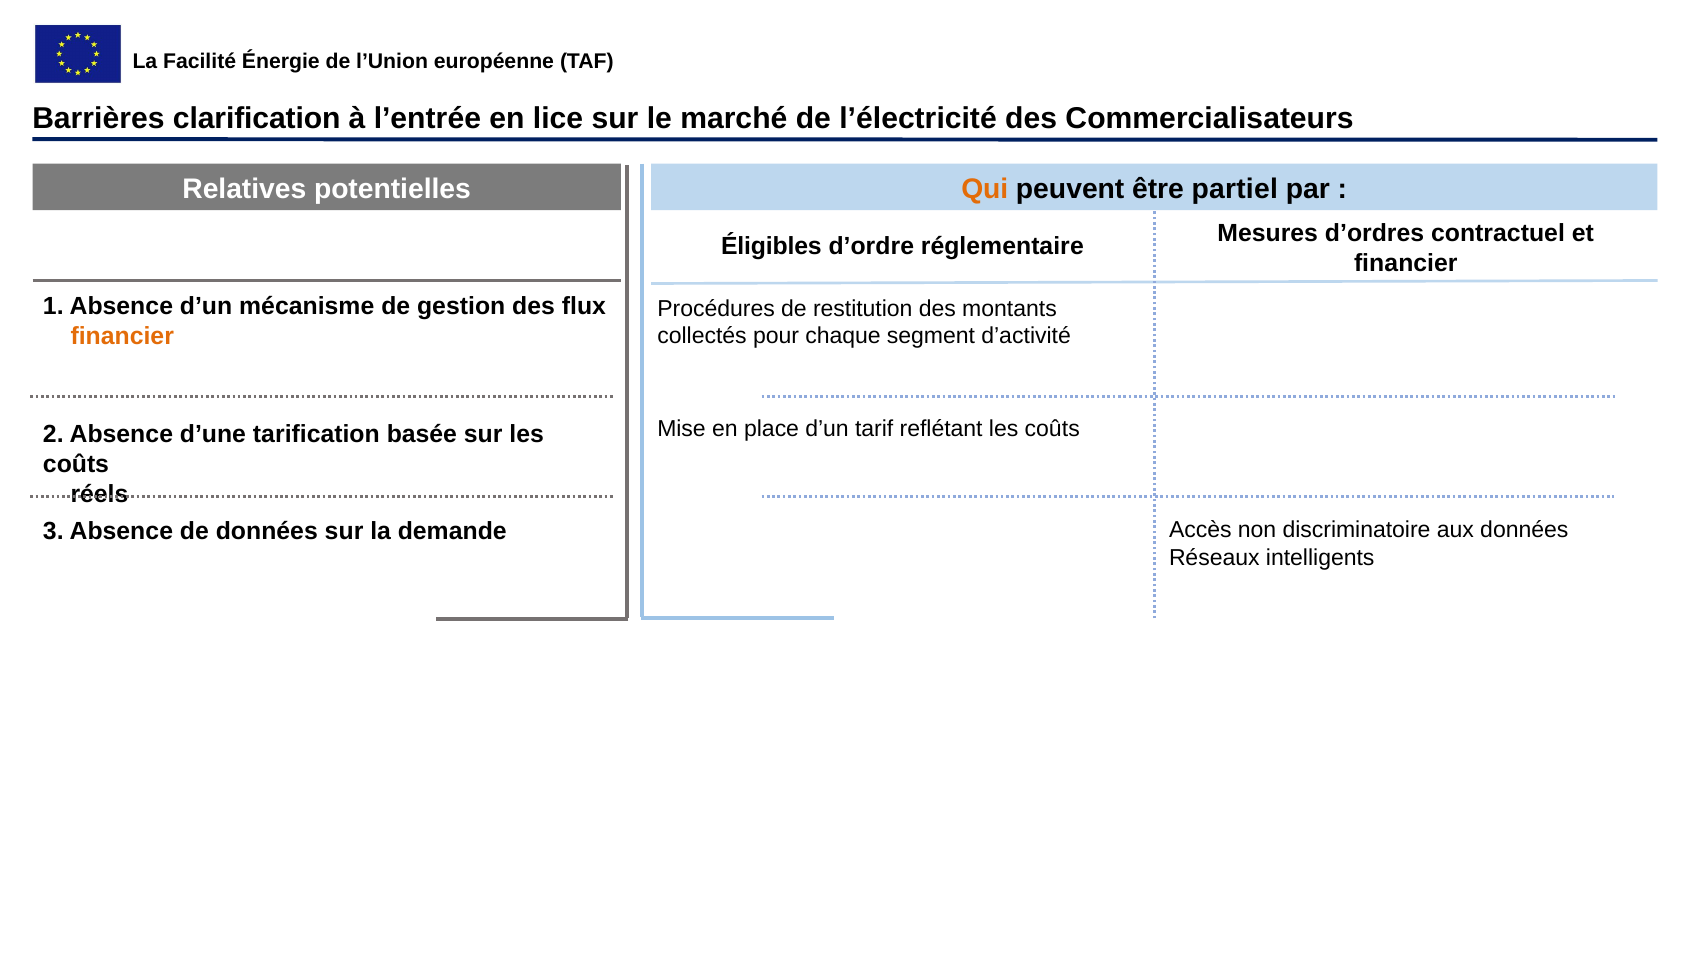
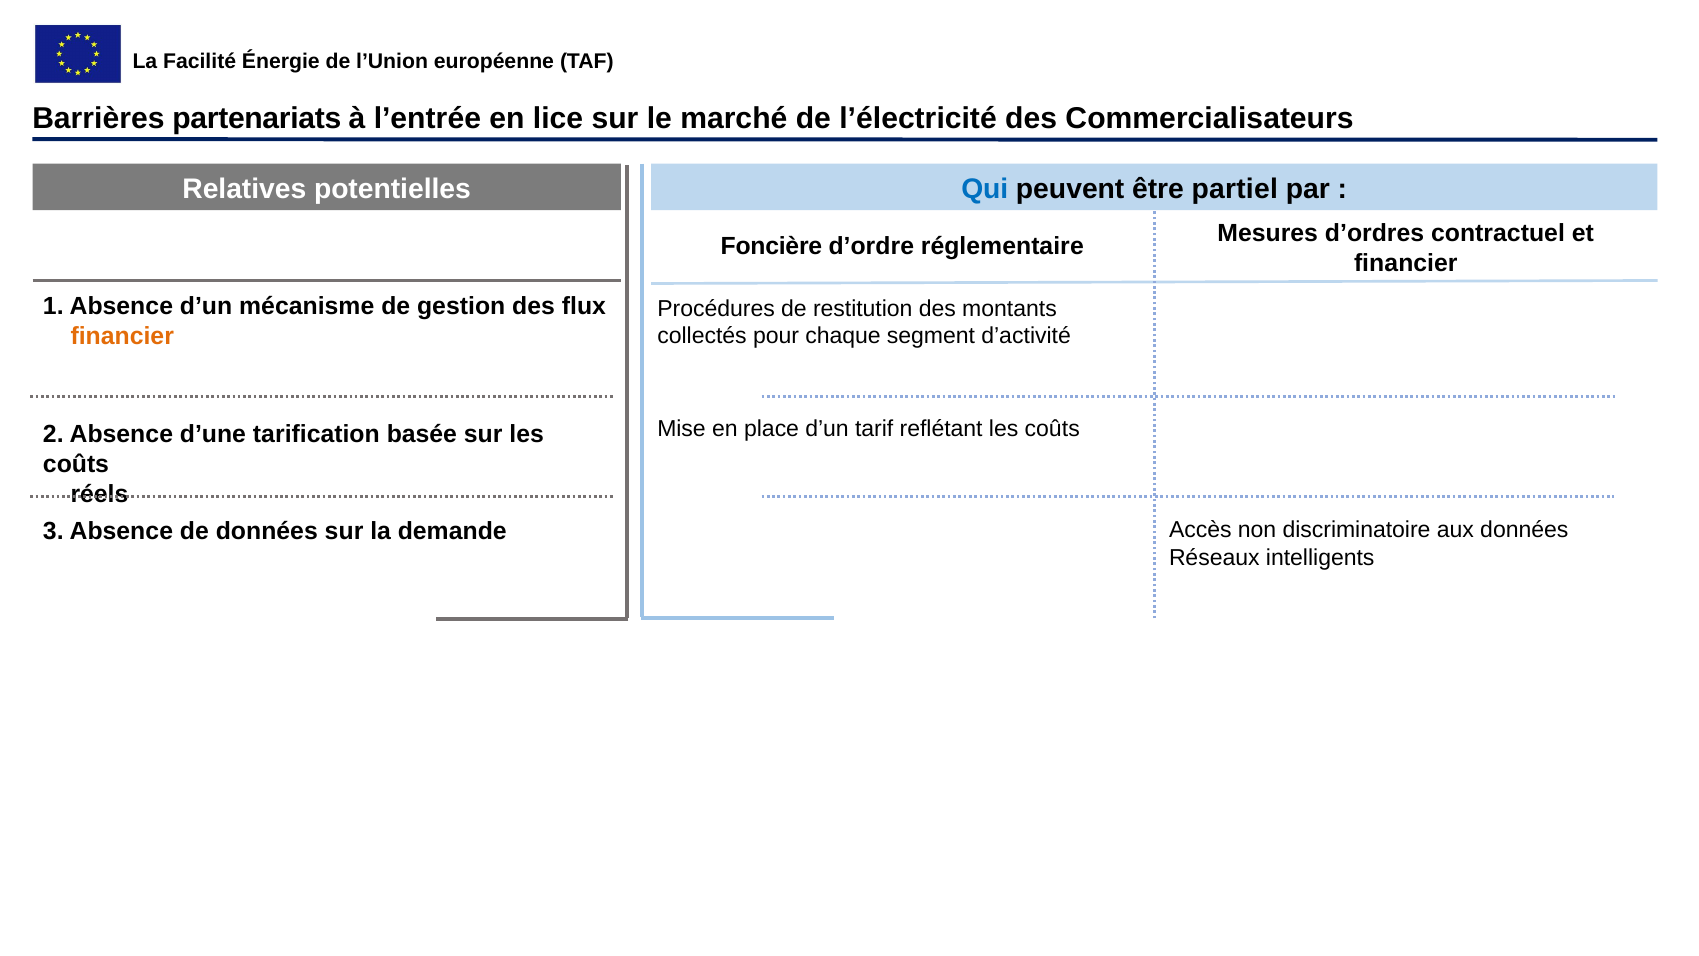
clarification: clarification -> partenariats (257, 119)
Qui colour: orange -> blue (985, 189)
Éligibles: Éligibles -> Foncière (771, 246)
